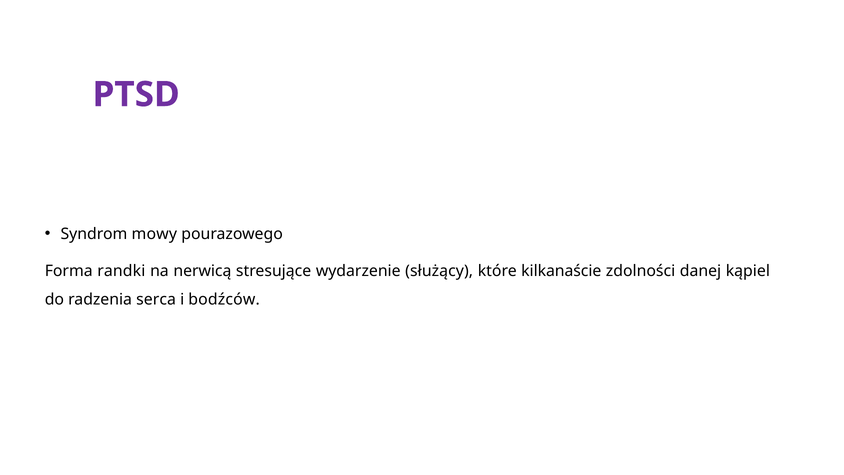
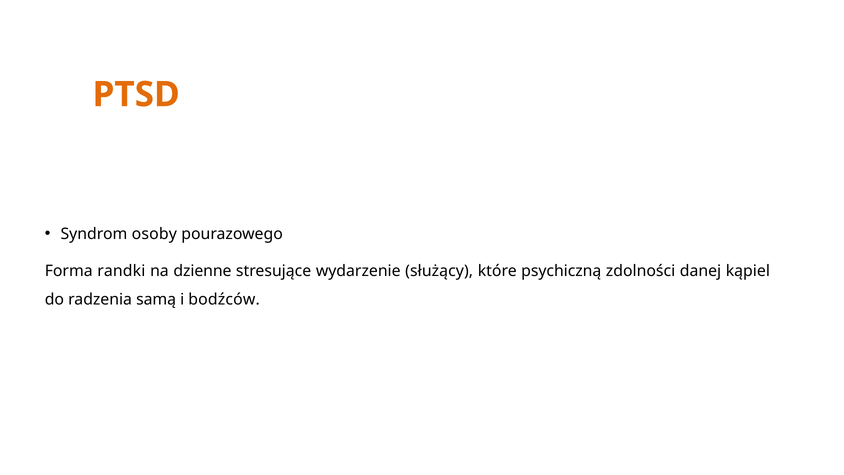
PTSD colour: purple -> orange (136, 94)
mowy: mowy -> osoby (154, 234)
nerwicą: nerwicą -> dzienne (202, 271)
kilkanaście: kilkanaście -> psychiczną (561, 271)
serca: serca -> samą (156, 300)
